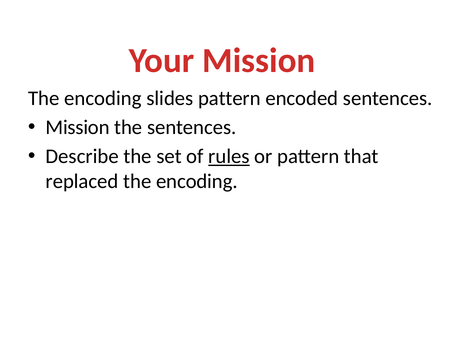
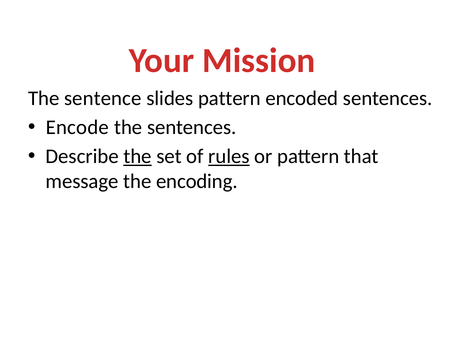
encoding: encoding -> sentence (103, 98)
Mission: Mission -> Encode (77, 127)
the underline: none -> present (138, 156)
replaced: replaced -> message (82, 181)
